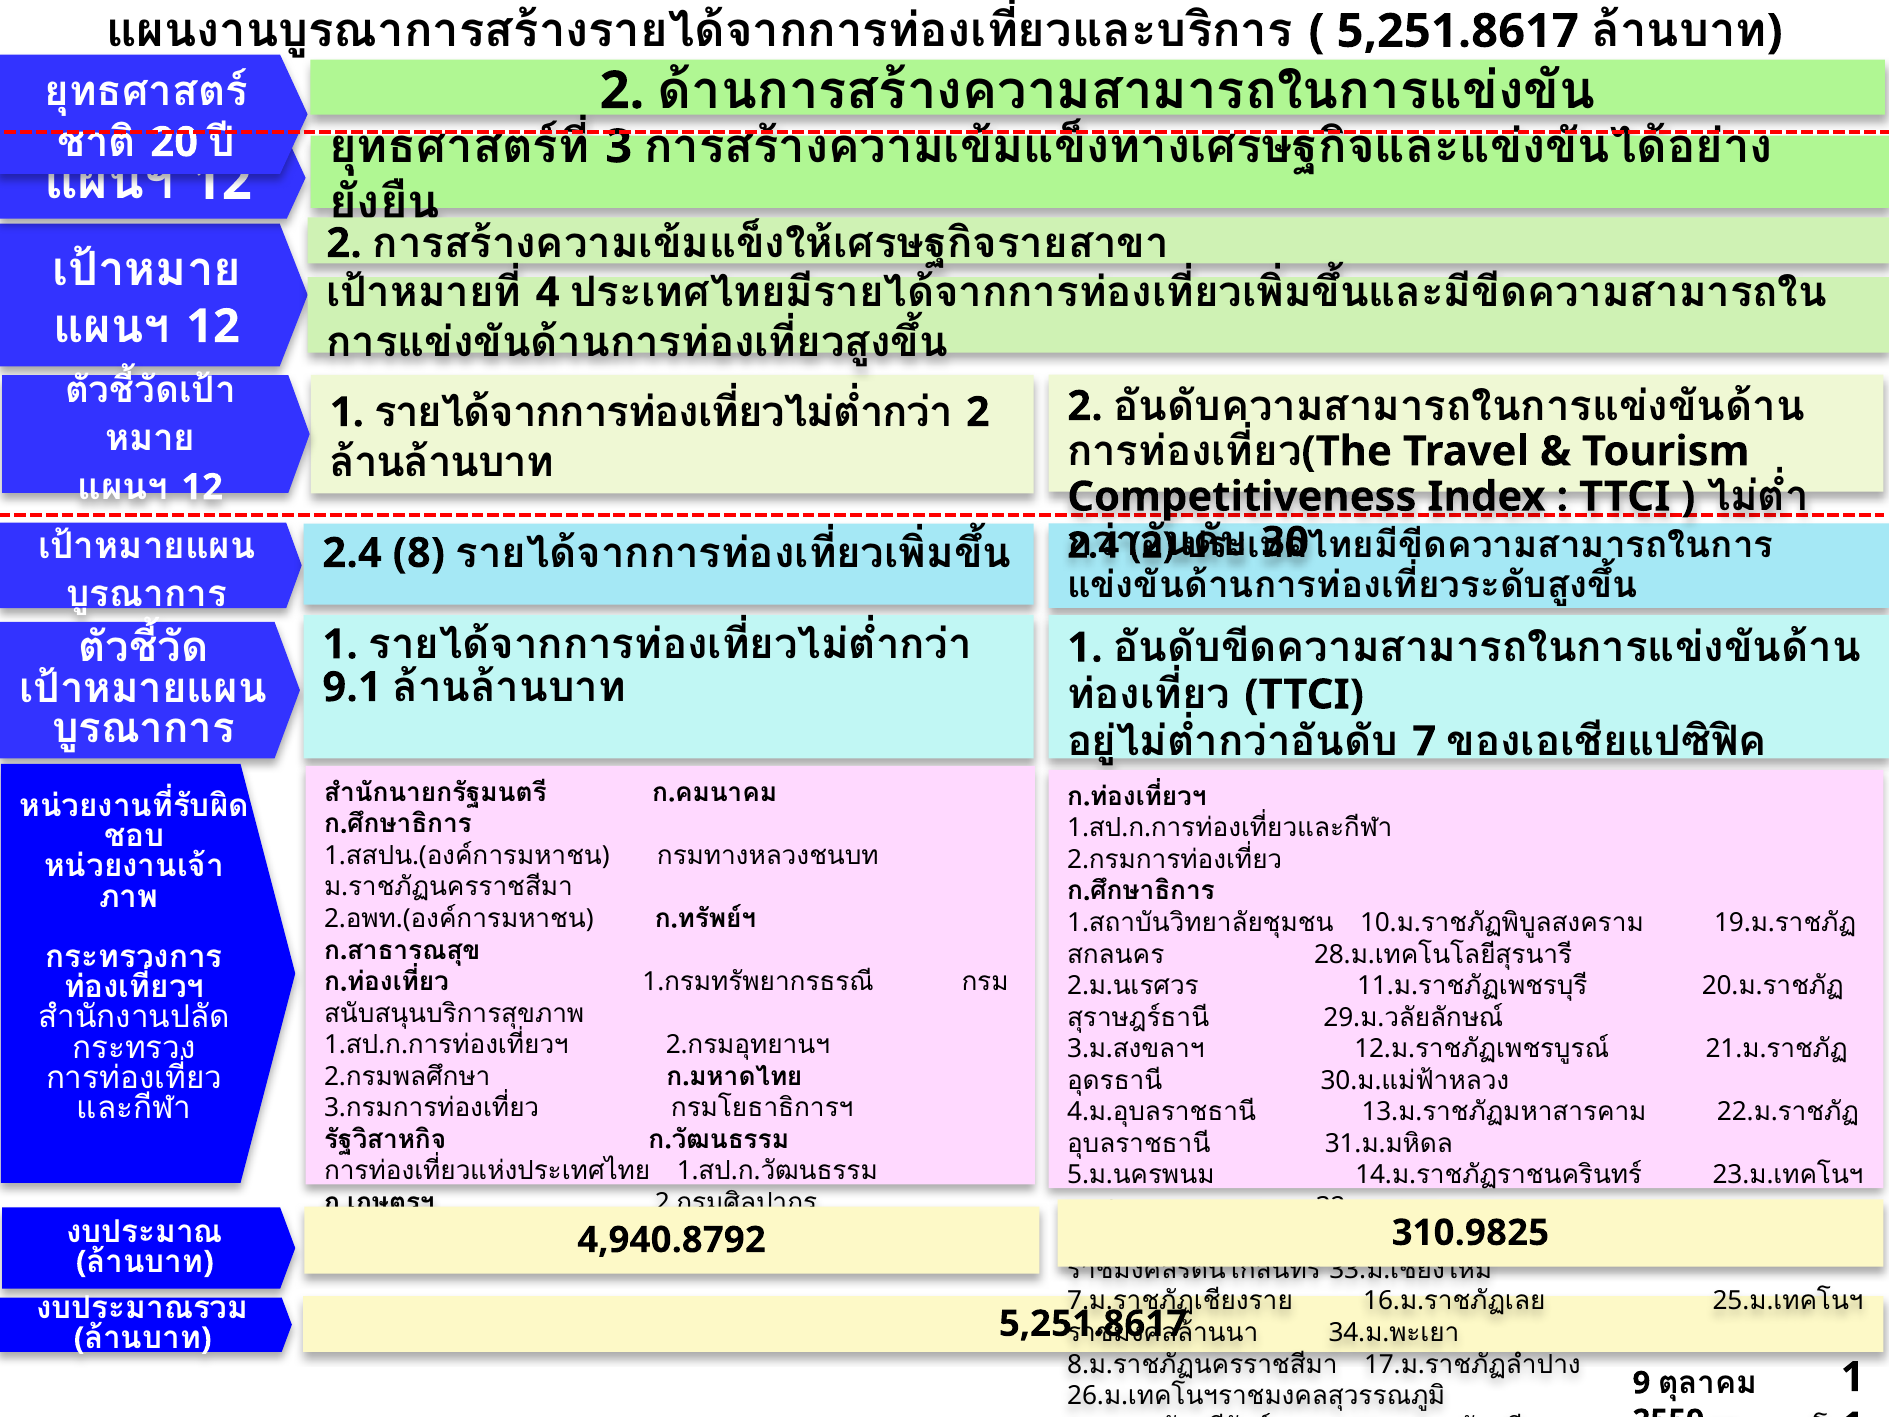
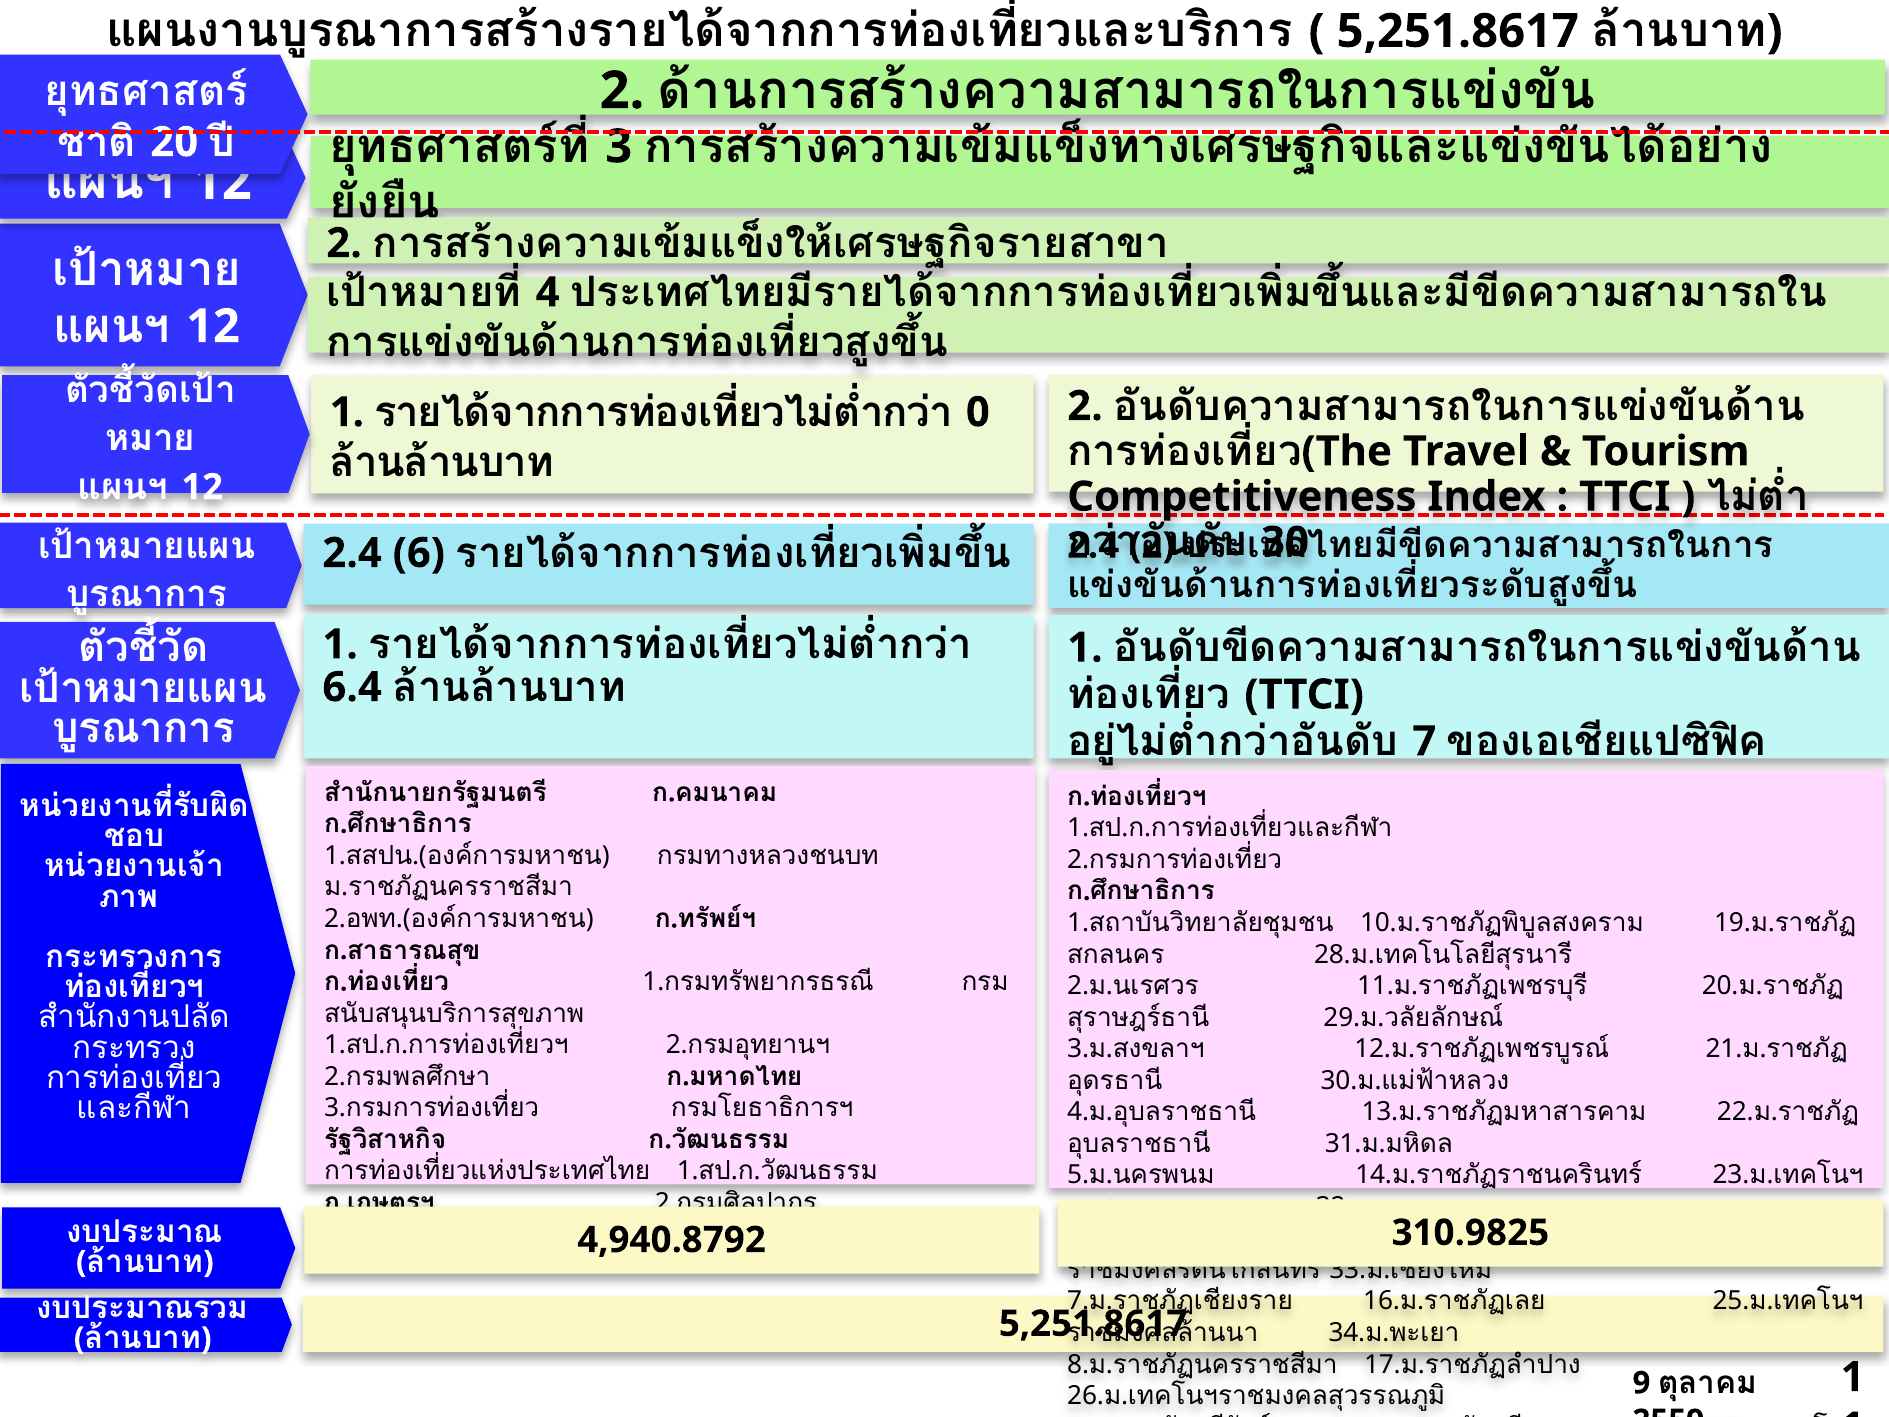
2: 2 -> 0 (978, 412)
8: 8 -> 6 (419, 553)
9.1: 9.1 -> 6.4 (352, 687)
